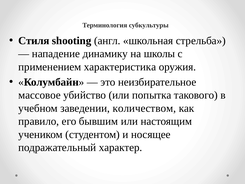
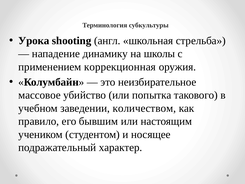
Стиля: Стиля -> Урока (34, 41)
характеристика: характеристика -> коррекционная (120, 67)
